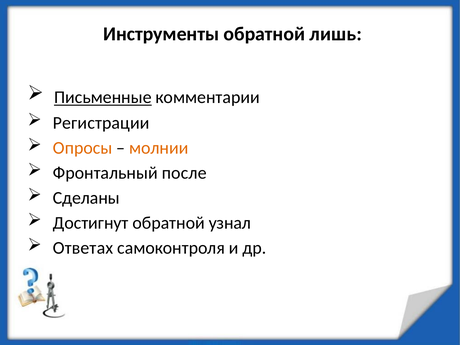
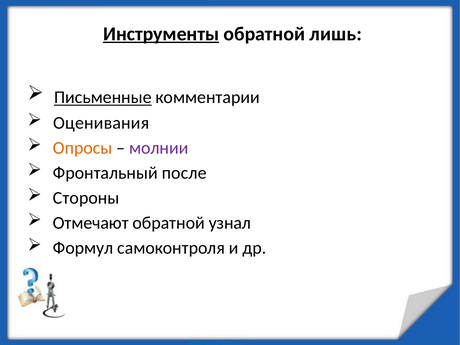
Инструменты underline: none -> present (161, 34)
Регистрации: Регистрации -> Оценивания (101, 123)
молнии colour: orange -> purple (159, 148)
Сделаны: Сделаны -> Стороны (86, 198)
Достигнут: Достигнут -> Отмечают (91, 223)
Ответах: Ответах -> Формул (83, 248)
